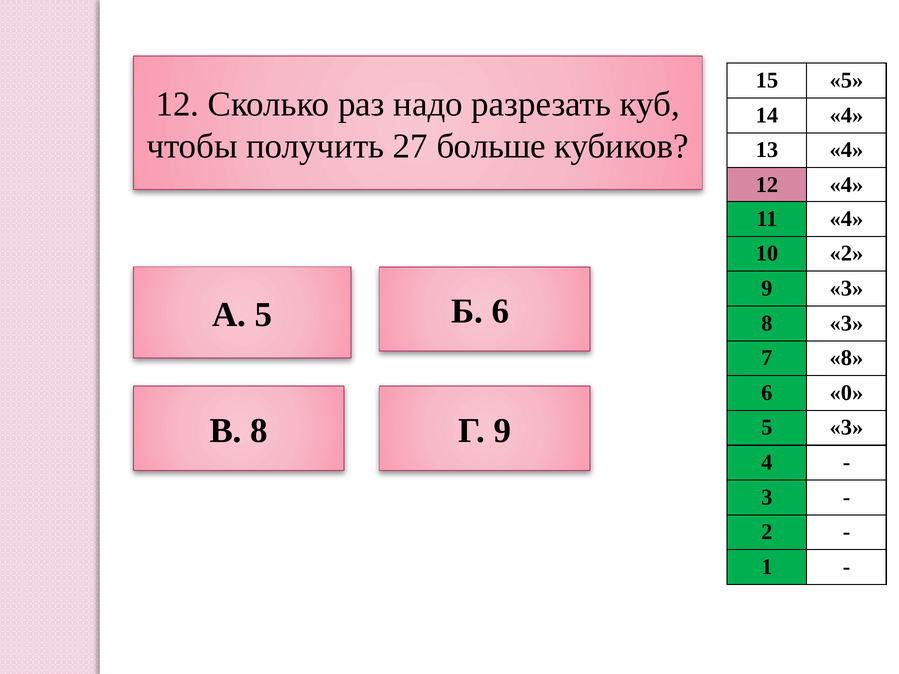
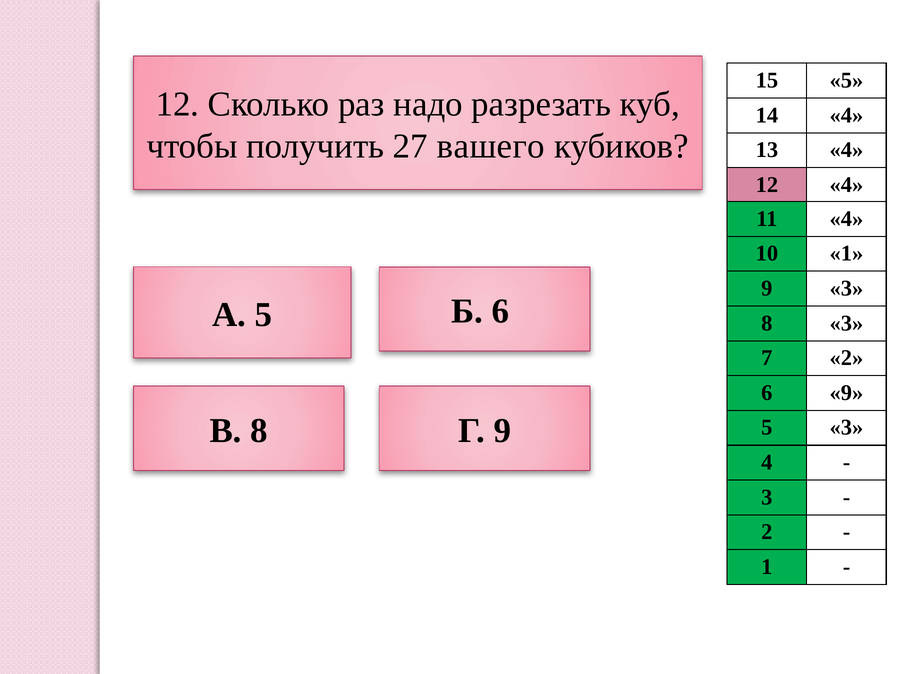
больше: больше -> вашего (491, 146)
10 2: 2 -> 1 (846, 254)
7 8: 8 -> 2 (846, 358)
6 0: 0 -> 9 (846, 393)
